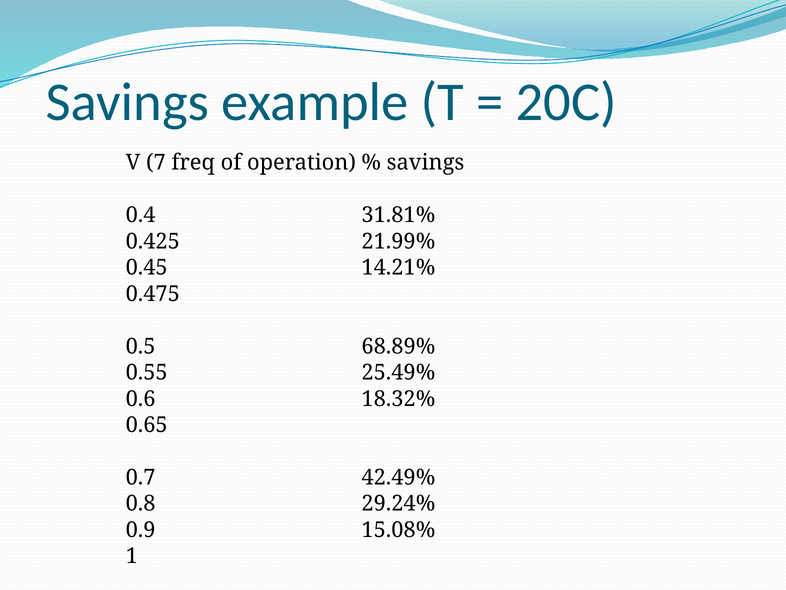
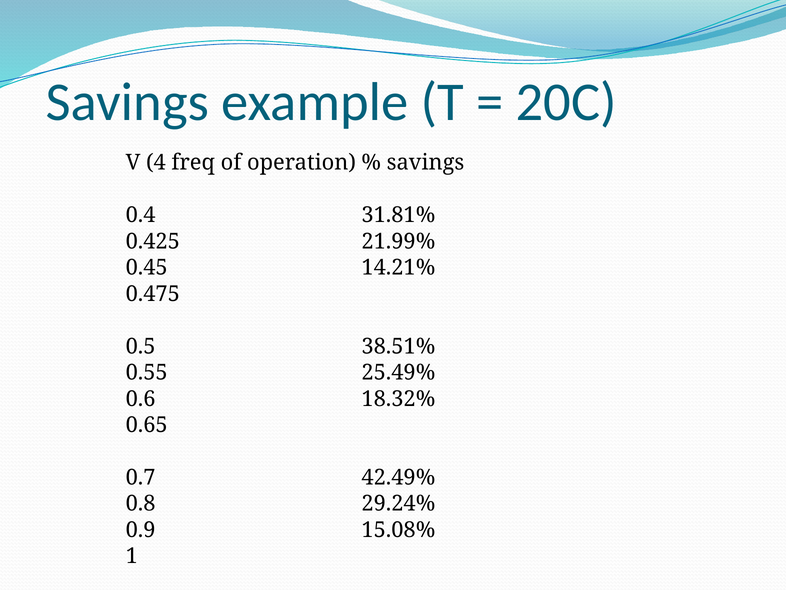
7: 7 -> 4 (156, 163)
68.89%: 68.89% -> 38.51% (398, 346)
